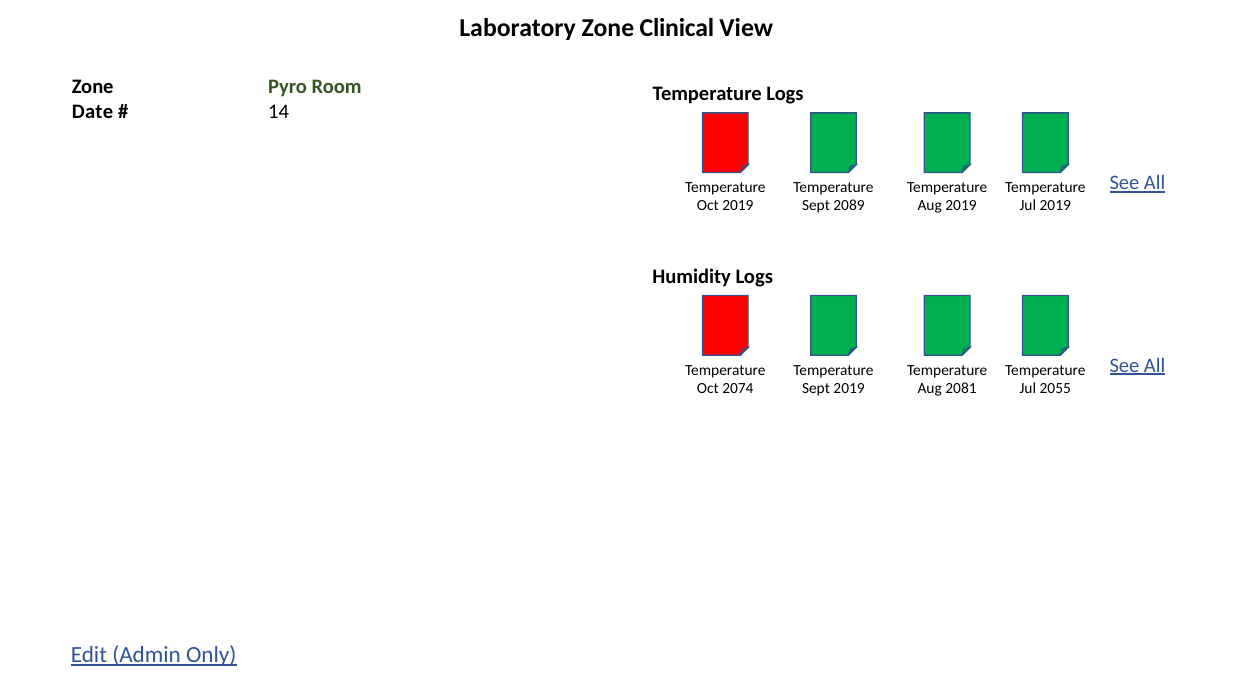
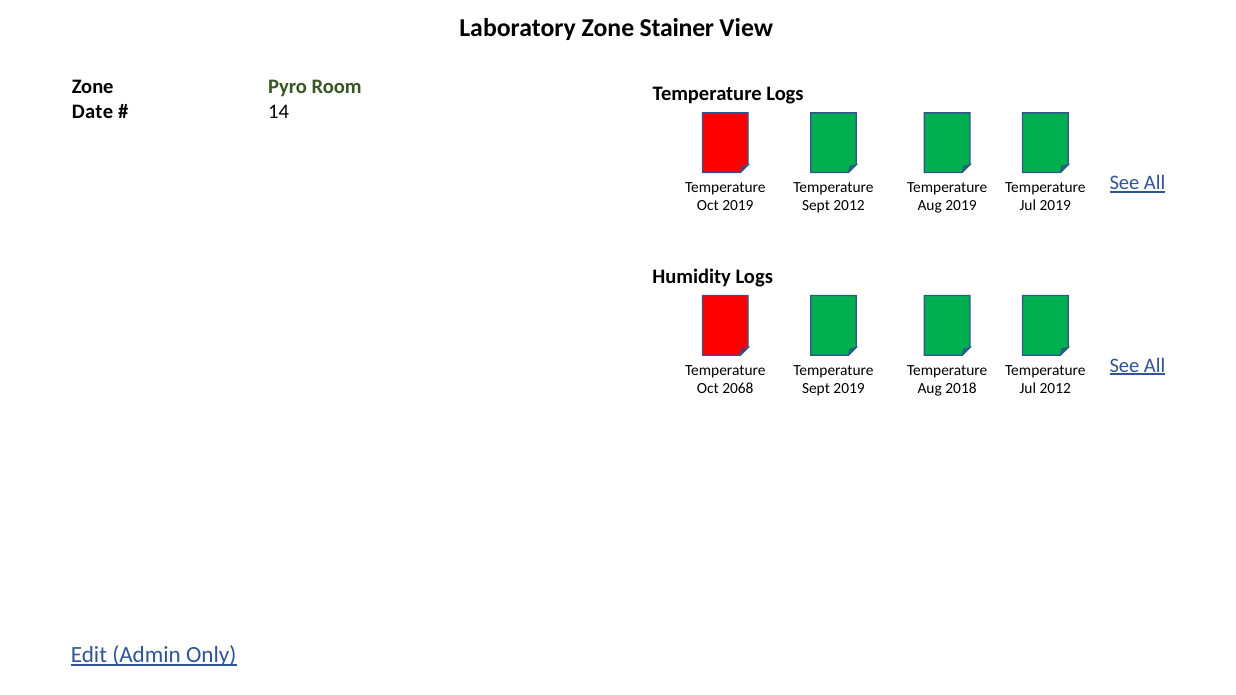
Clinical: Clinical -> Stainer (677, 28)
Sept 2089: 2089 -> 2012 (849, 206)
2074: 2074 -> 2068 (738, 389)
2081: 2081 -> 2018 (961, 389)
Jul 2055: 2055 -> 2012 (1055, 389)
